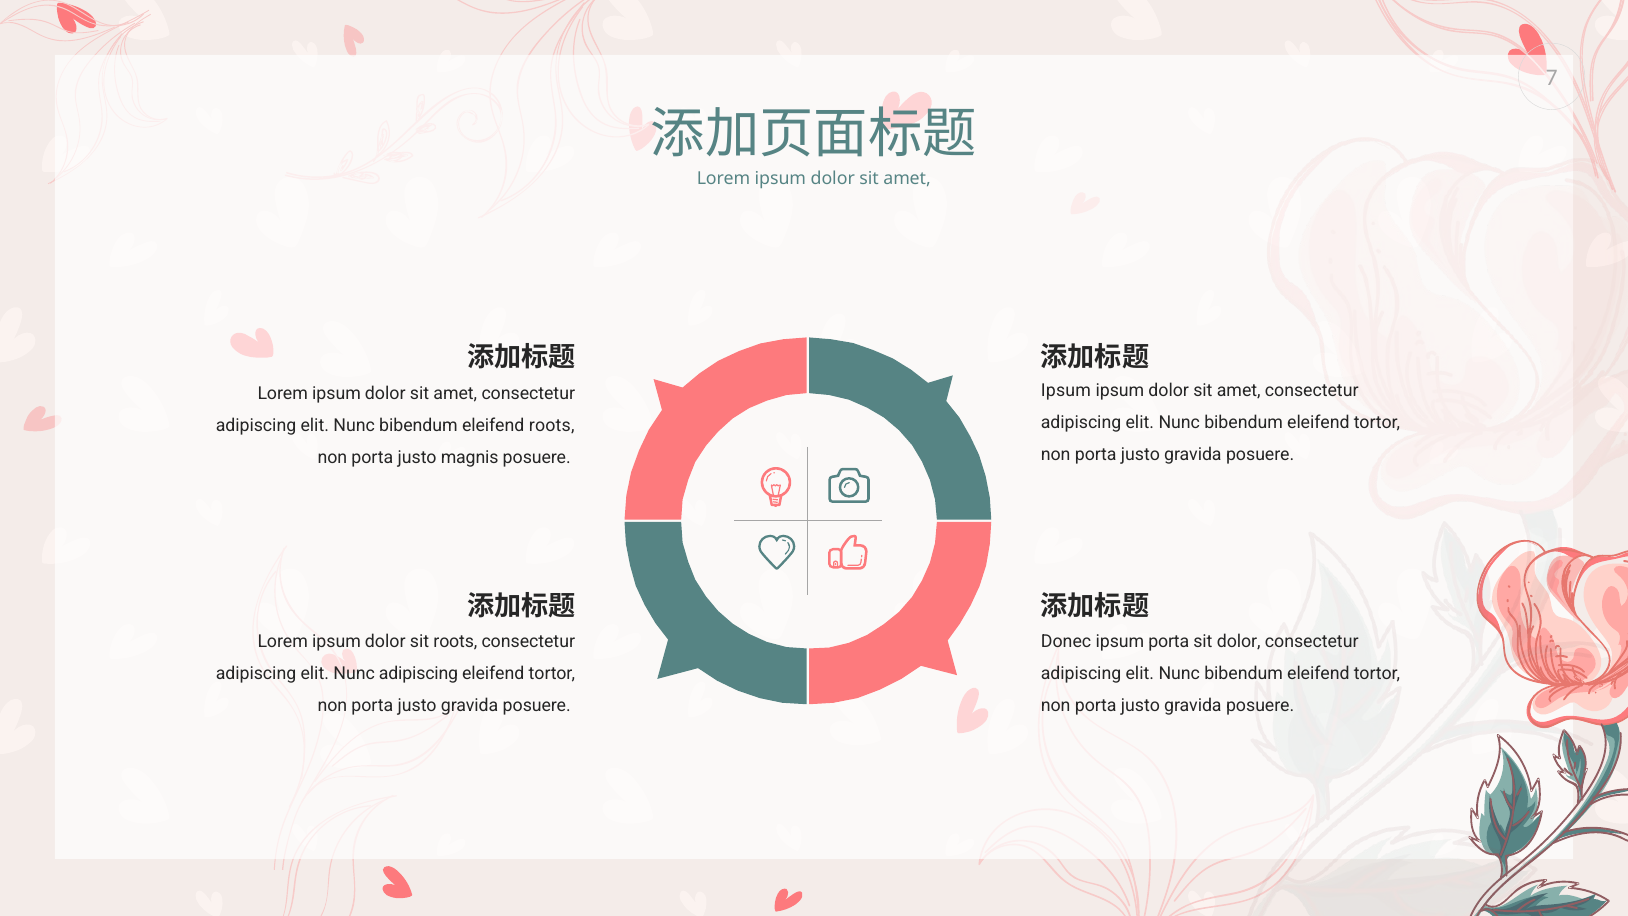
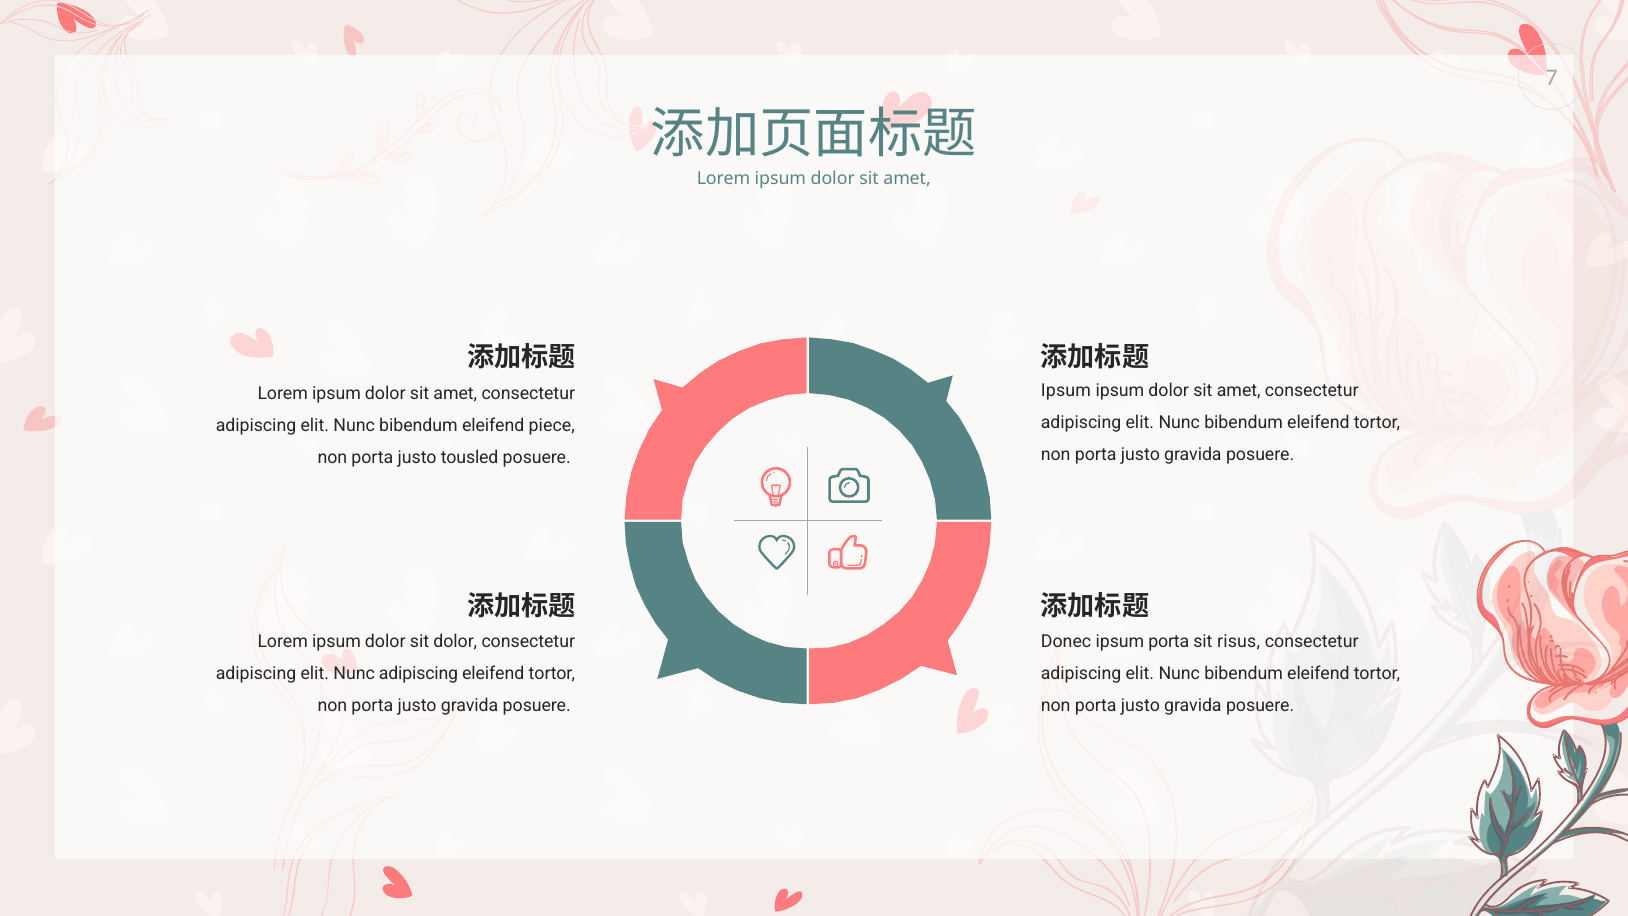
eleifend roots: roots -> piece (552, 425)
magnis: magnis -> tousled (470, 457)
sit roots: roots -> dolor (455, 642)
sit dolor: dolor -> risus (1239, 642)
